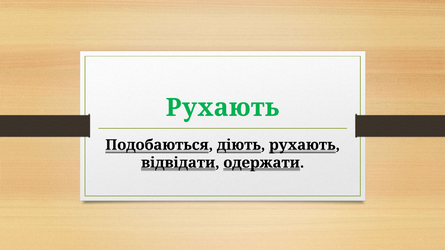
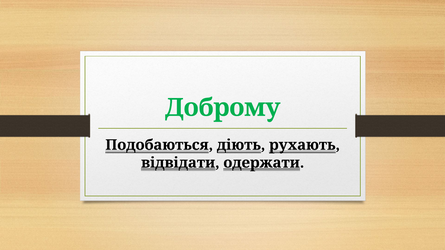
Рухають: Рухають -> Доброму (223, 108)
